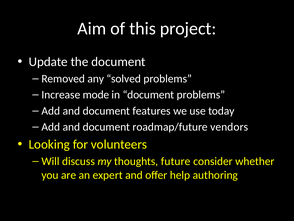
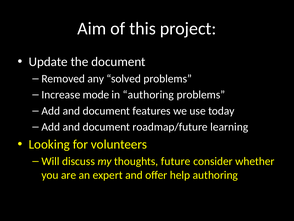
in document: document -> authoring (148, 95)
vendors: vendors -> learning (229, 127)
